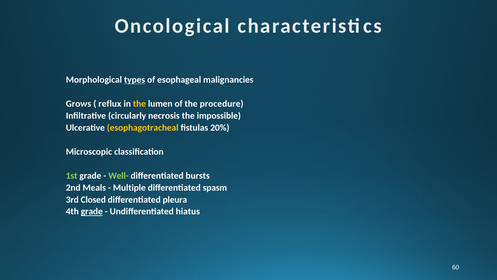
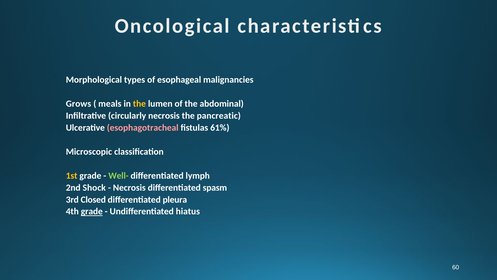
types underline: present -> none (135, 80)
reflux: reflux -> meals (110, 104)
procedure: procedure -> abdominal (222, 104)
impossible: impossible -> pancreatic (219, 116)
esophagotracheal colour: yellow -> pink (143, 128)
20%: 20% -> 61% (220, 128)
1st colour: light green -> yellow (72, 175)
bursts: bursts -> lymph (198, 175)
Meals: Meals -> Shock (94, 187)
Multiple: Multiple -> Necrosis (129, 187)
